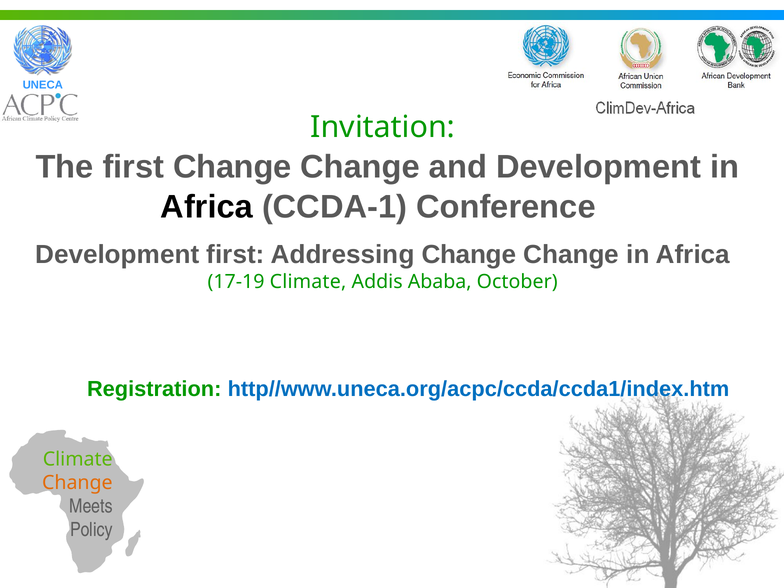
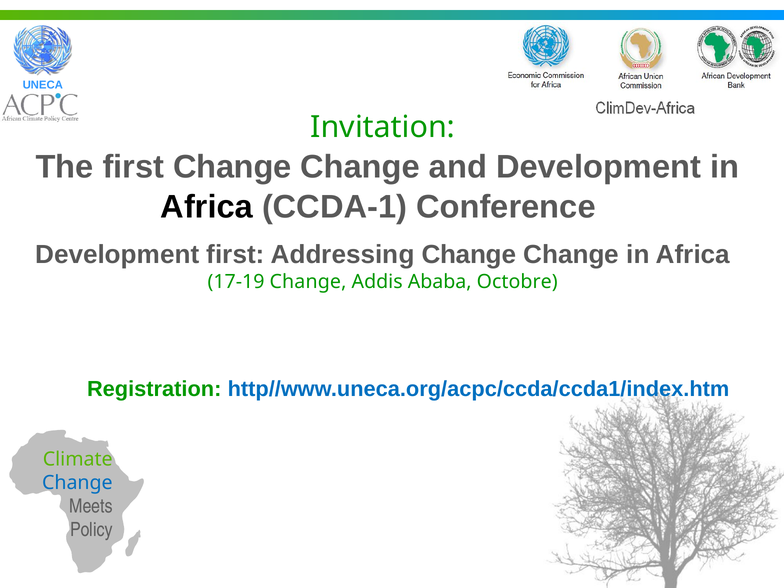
17-19 Climate: Climate -> Change (308, 282)
October: October -> Octobre (517, 282)
Change colour: orange -> blue (77, 483)
